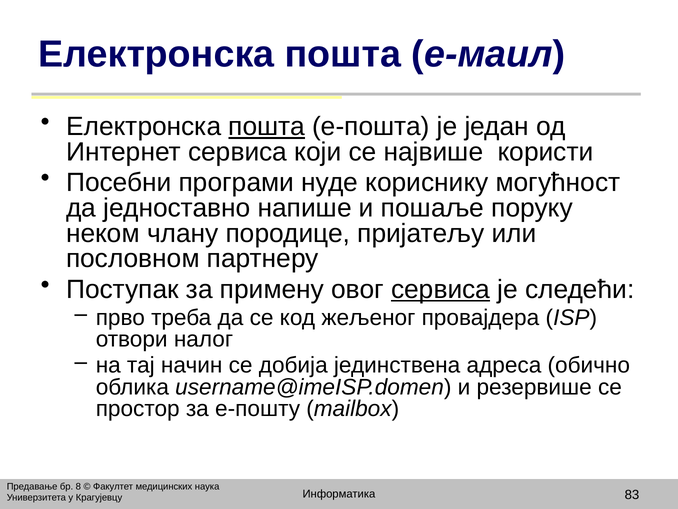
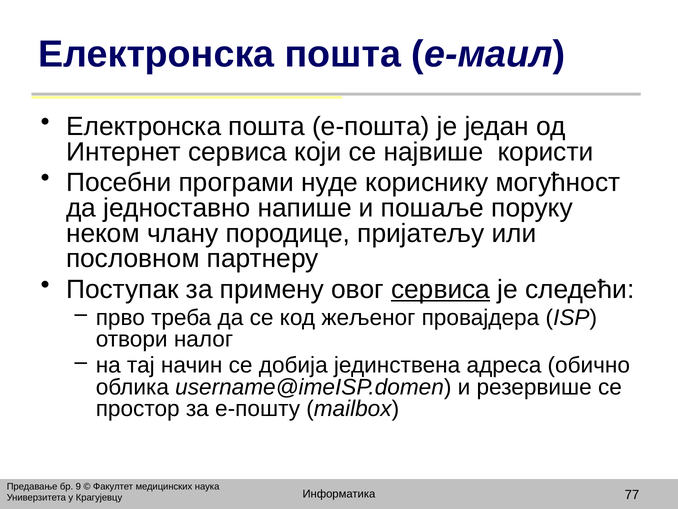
пошта underline: present -> none (267, 127)
8: 8 -> 9 (78, 486)
83: 83 -> 77 (632, 495)
